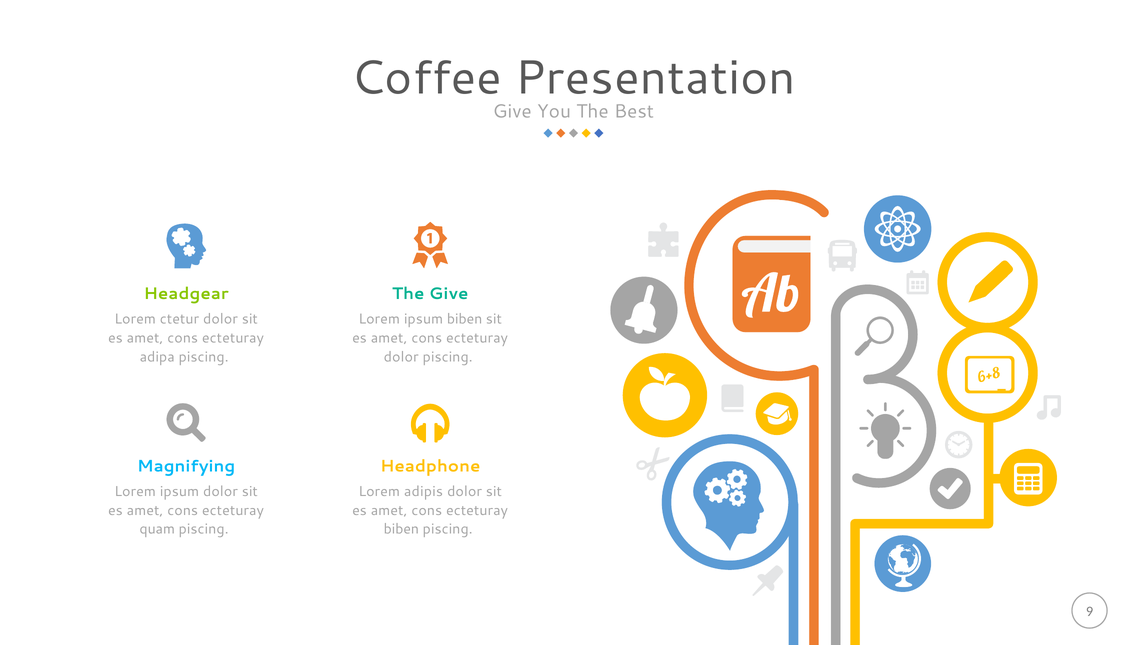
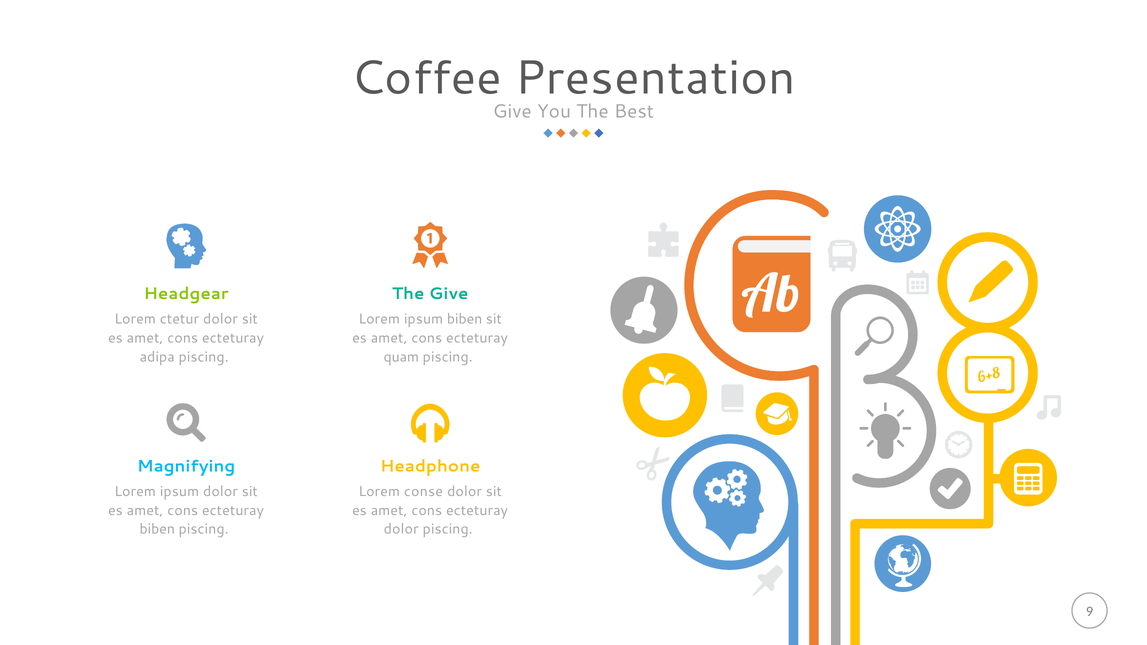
dolor: dolor -> quam (401, 357)
adipis: adipis -> conse (424, 492)
quam: quam -> biben (157, 529)
biben: biben -> dolor (401, 529)
